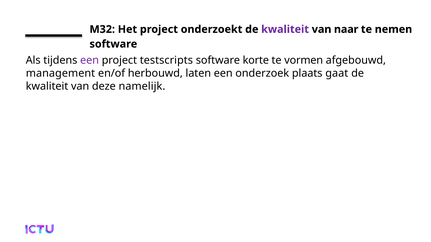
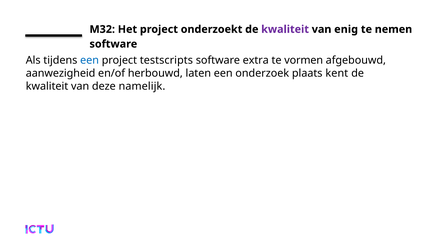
naar: naar -> enig (346, 29)
een colour: purple -> blue (90, 61)
korte: korte -> extra (256, 61)
management: management -> aanwezigheid (61, 73)
gaat: gaat -> kent (337, 73)
